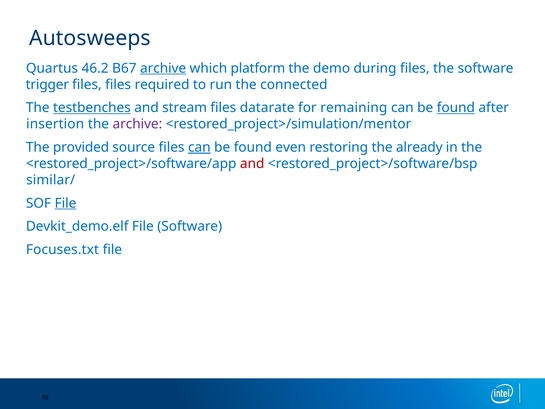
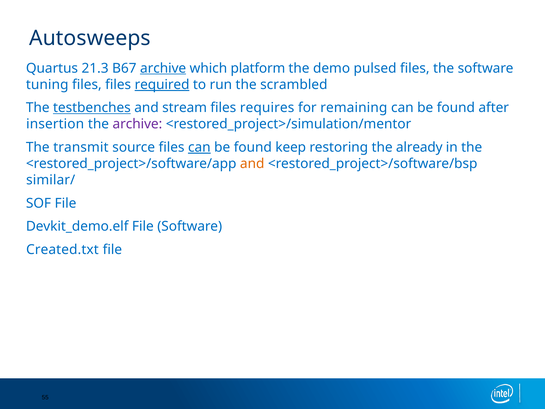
46.2: 46.2 -> 21.3 (95, 68)
during: during -> pulsed (375, 68)
trigger: trigger -> tuning (47, 85)
required underline: none -> present (162, 85)
connected: connected -> scrambled (294, 85)
datarate: datarate -> requires (267, 108)
found underline: present -> none (456, 108)
provided: provided -> transmit (81, 147)
even: even -> keep (291, 147)
and colour: red -> orange (252, 164)
File underline: present -> none (65, 203)
Focuses.txt: Focuses.txt -> Created.txt (62, 249)
